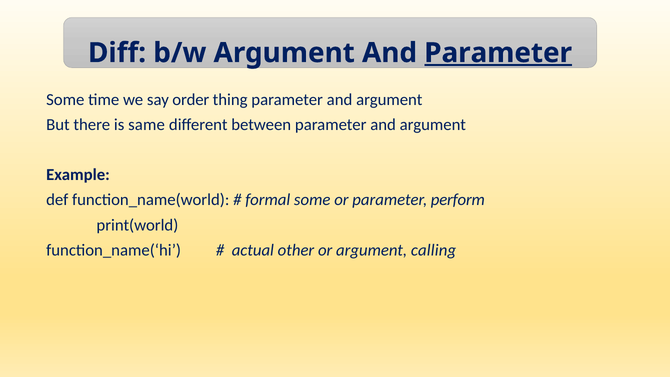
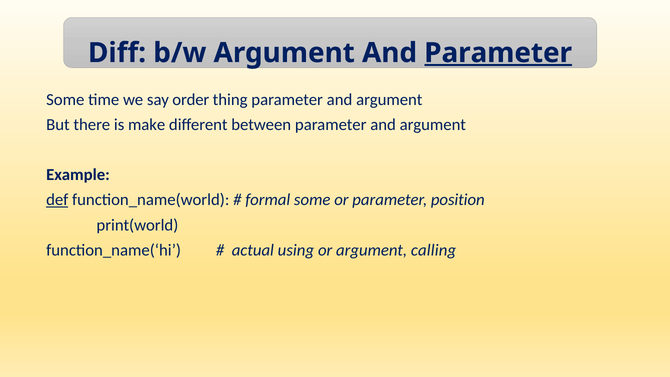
same: same -> make (147, 125)
def underline: none -> present (57, 200)
perform: perform -> position (458, 200)
other: other -> using (296, 250)
